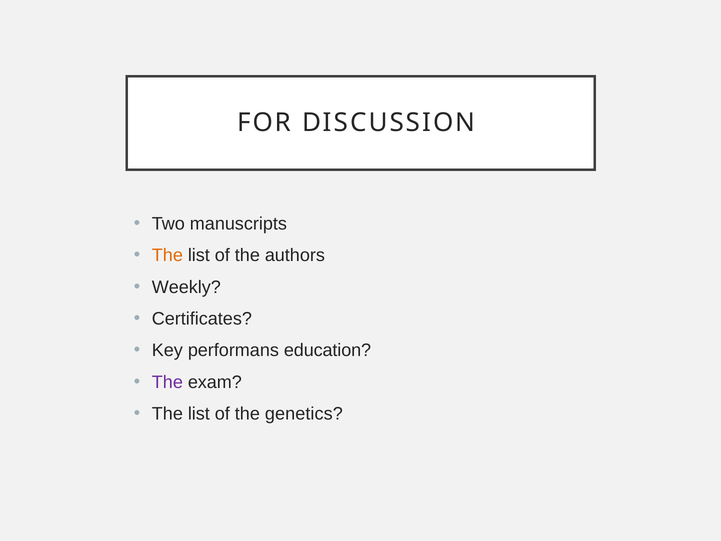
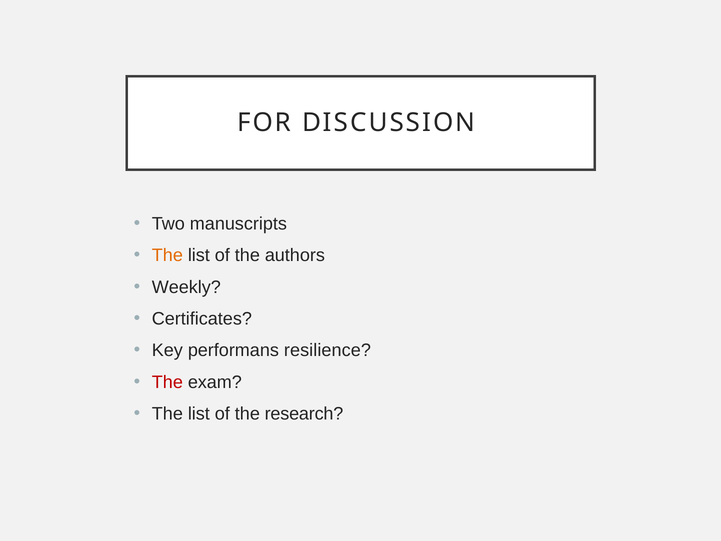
education: education -> resilience (327, 350)
The colour: purple -> red (167, 382)
genetics: genetics -> research (304, 414)
